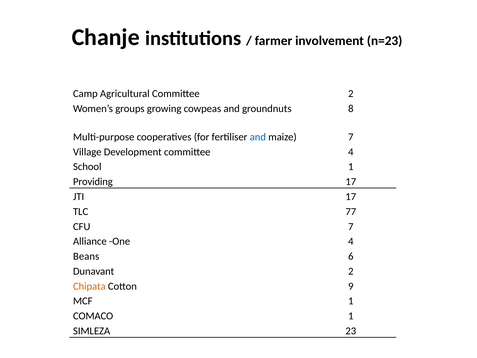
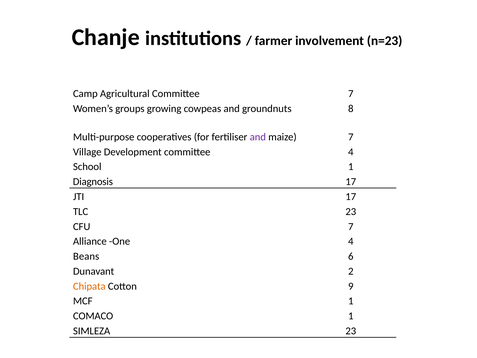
Committee 2: 2 -> 7 (351, 94)
and colour: blue -> purple (258, 137)
Providing: Providing -> Diagnosis (93, 182)
TLC 77: 77 -> 23 (351, 211)
